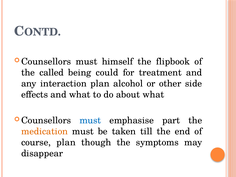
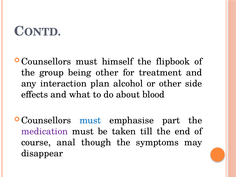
called: called -> group (52, 73)
being could: could -> other (107, 73)
about what: what -> blood (153, 95)
medication colour: orange -> purple (45, 131)
course plan: plan -> anal (66, 142)
